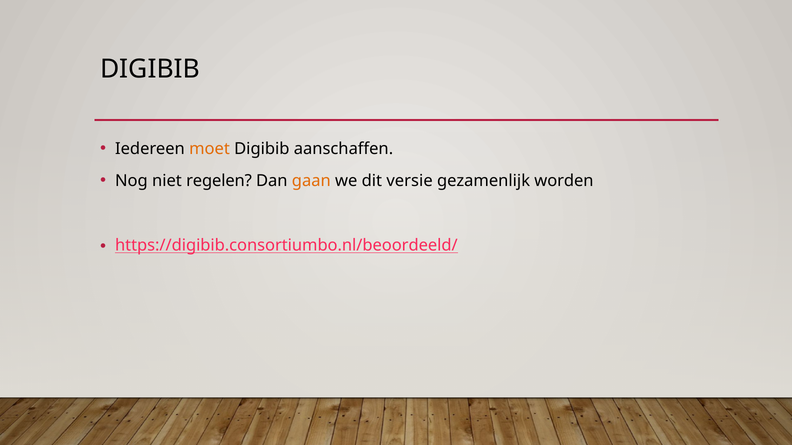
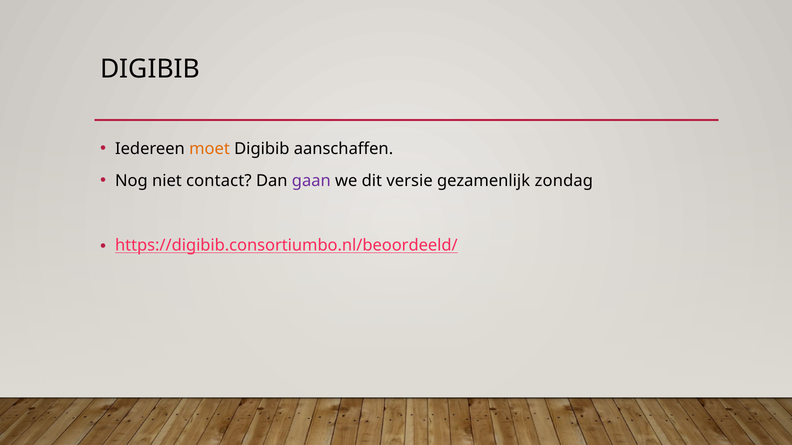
regelen: regelen -> contact (219, 181)
gaan colour: orange -> purple (311, 181)
worden: worden -> zondag (564, 181)
